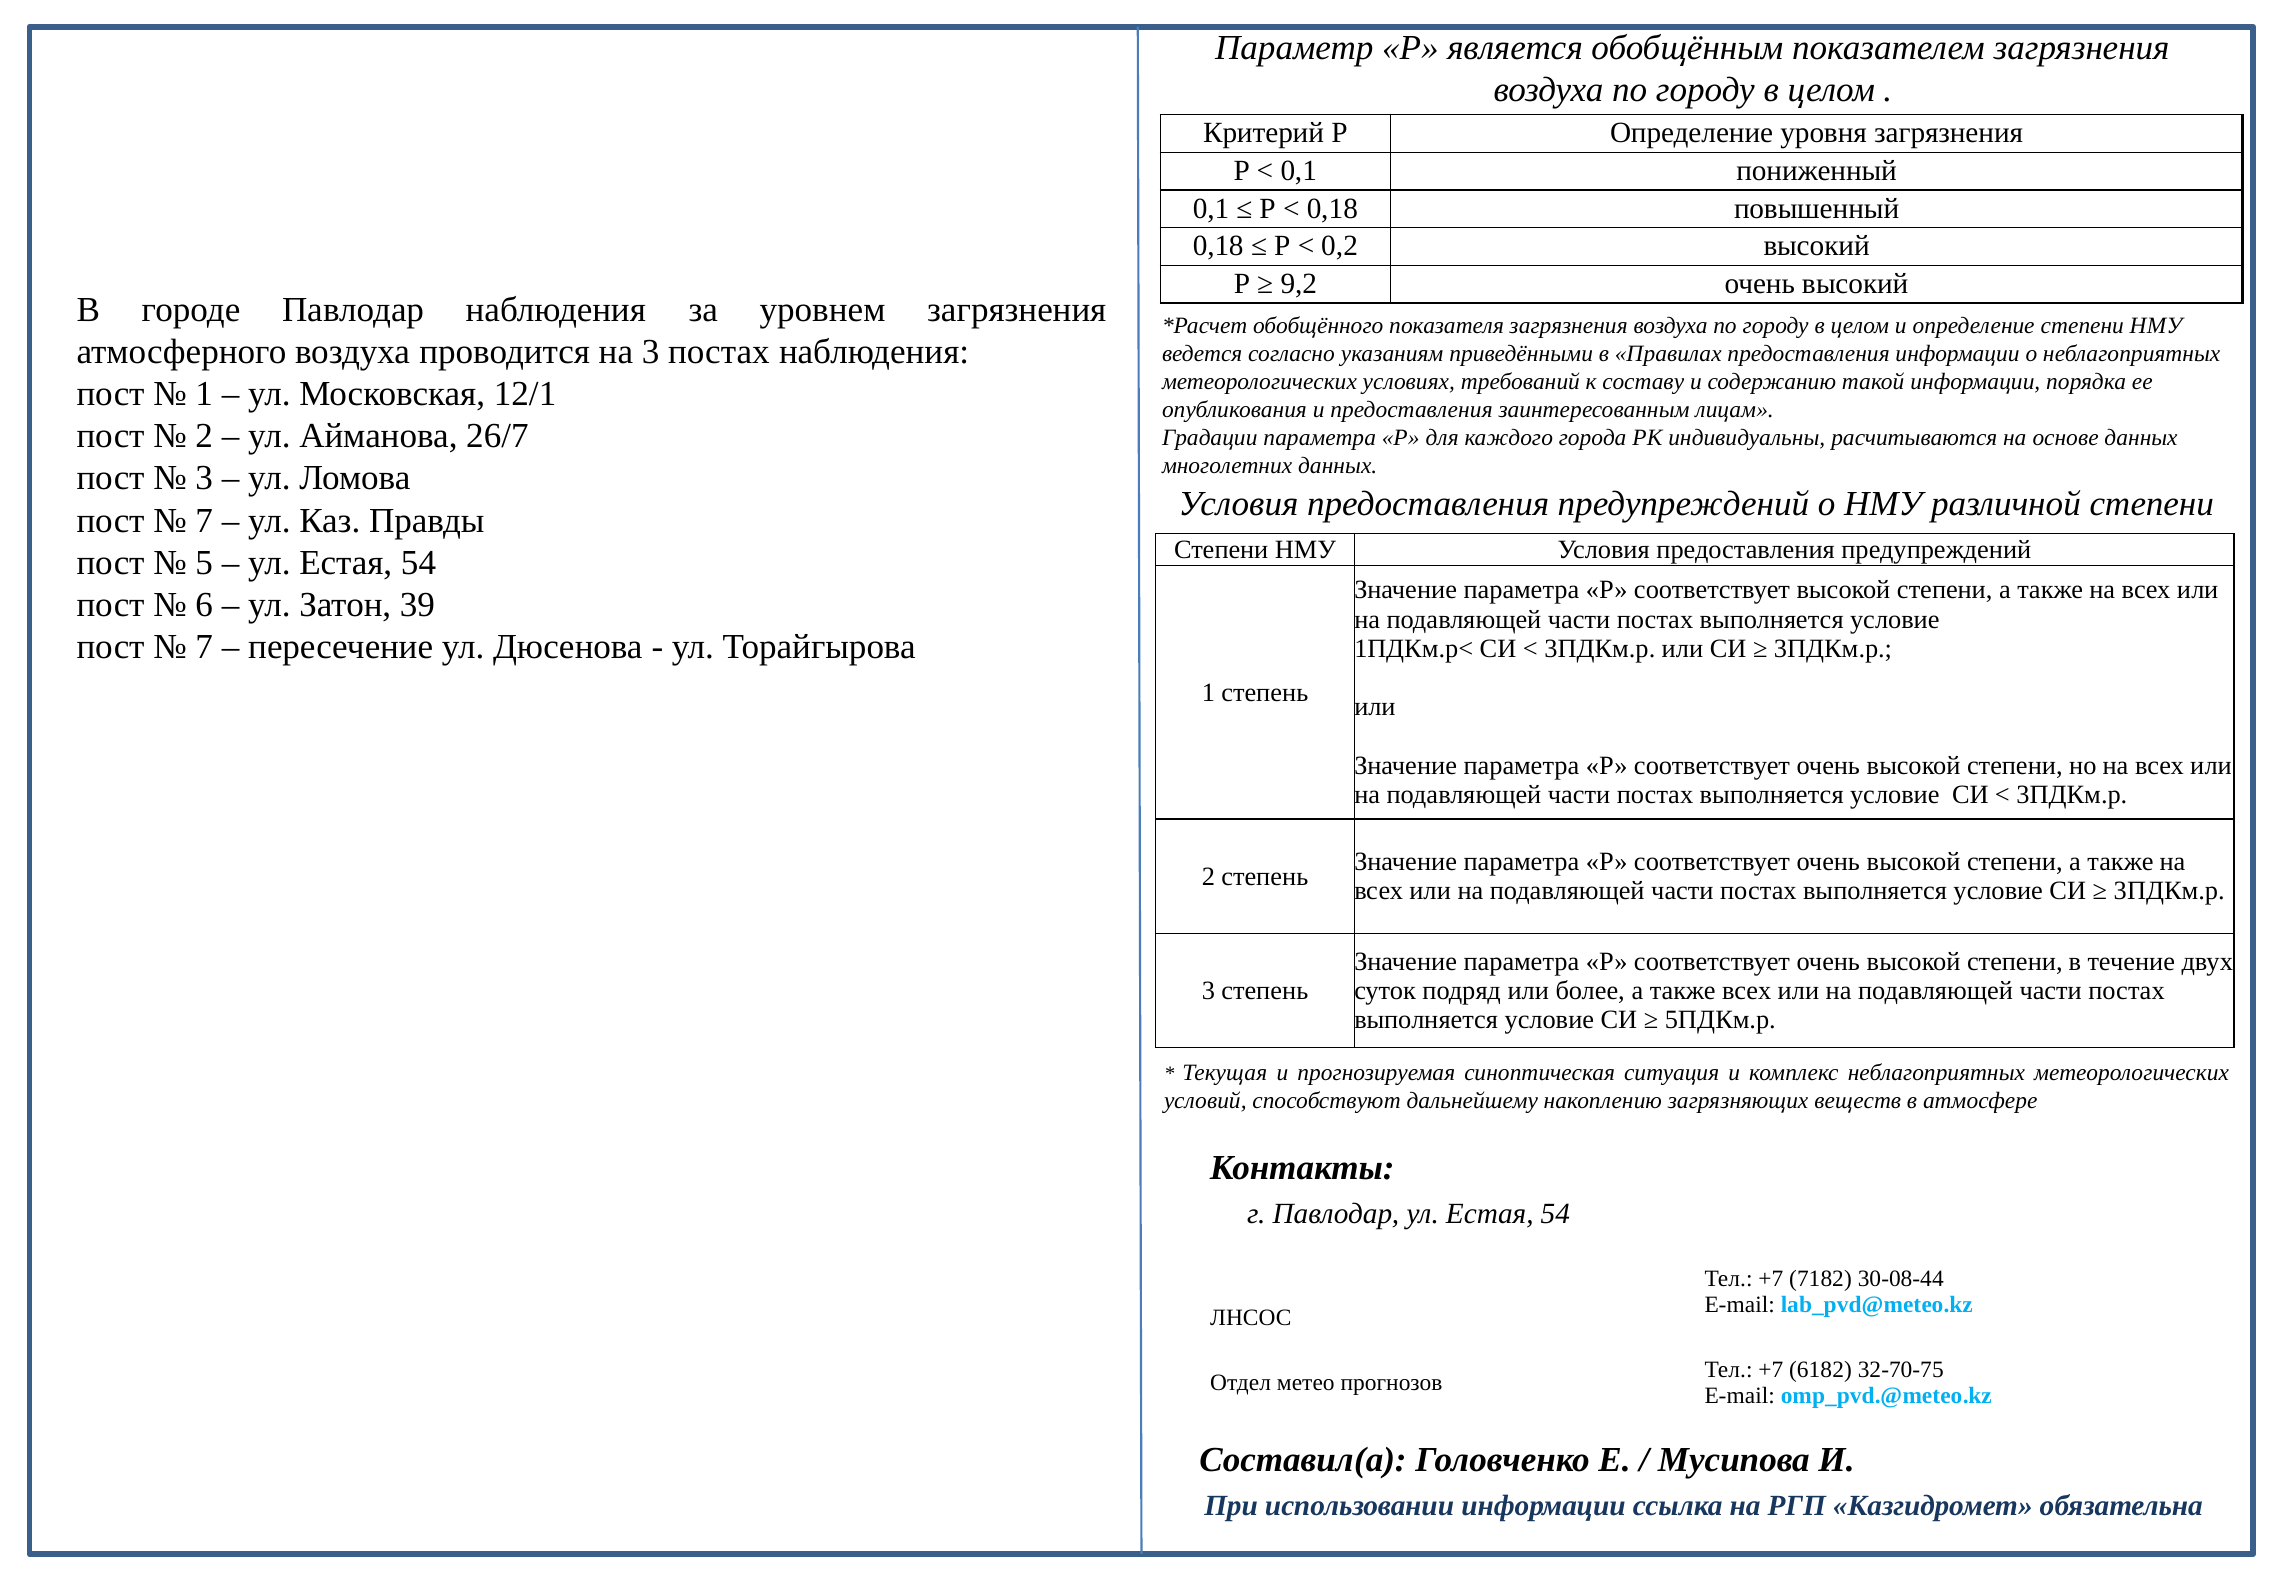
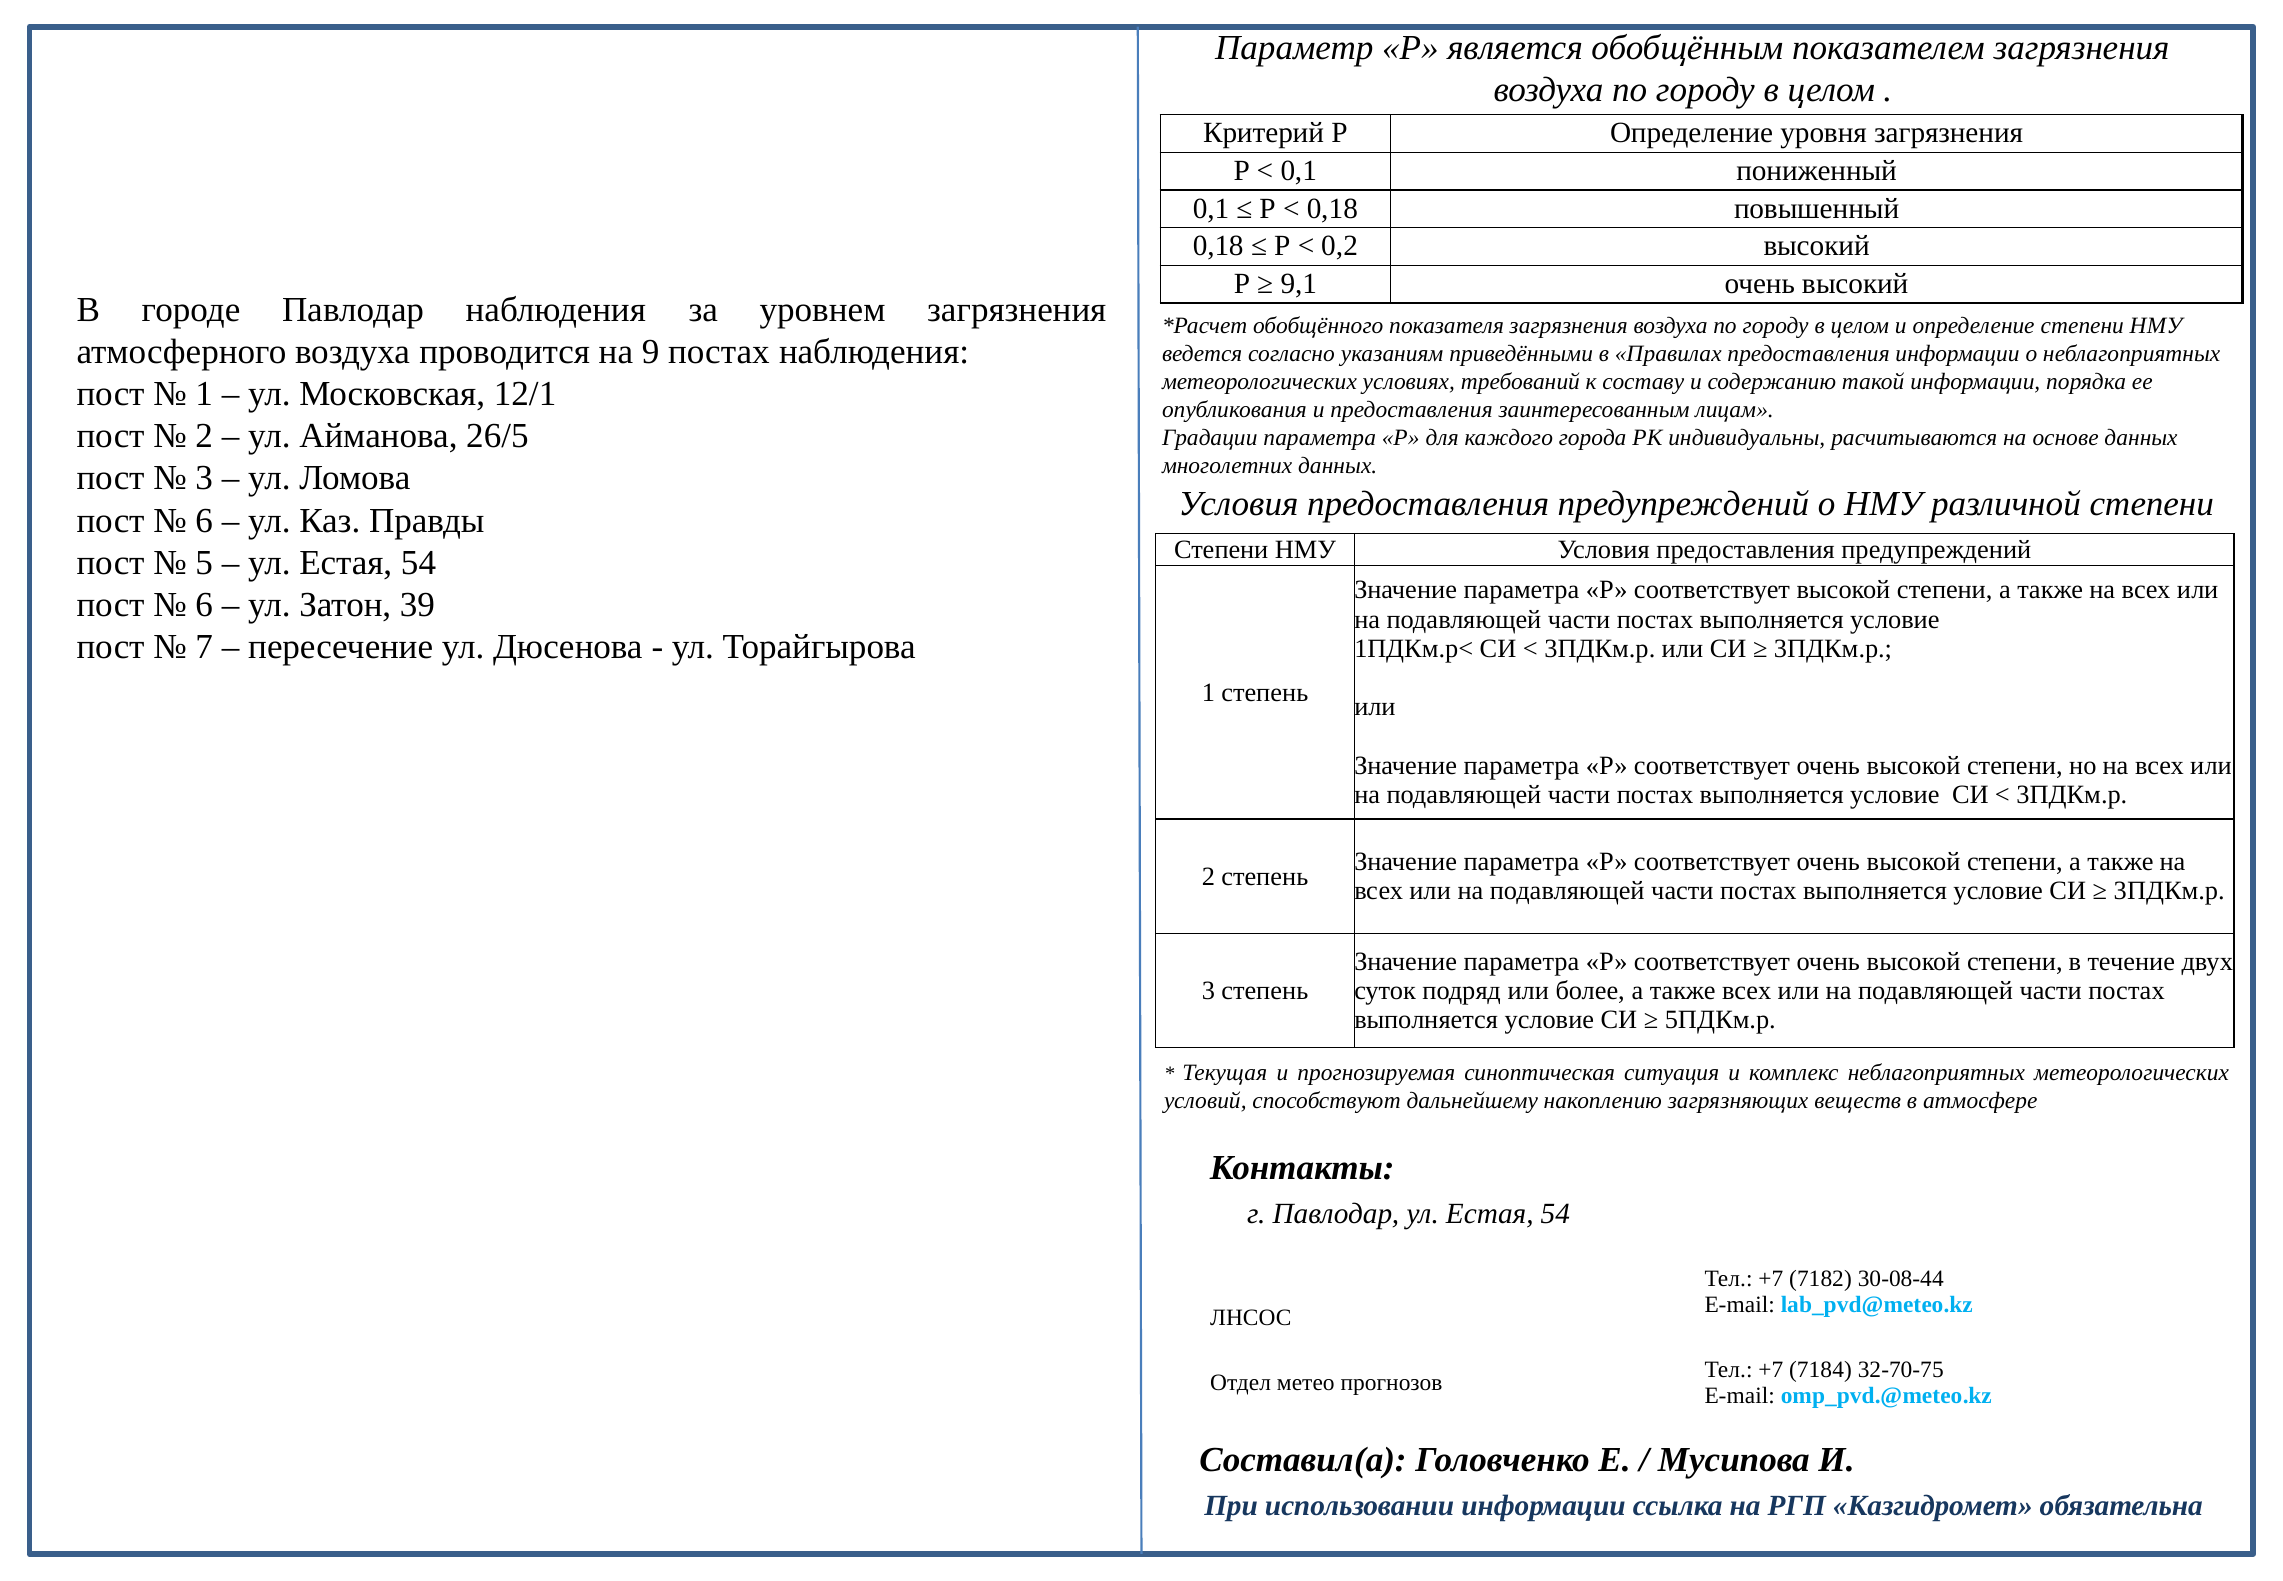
9,2: 9,2 -> 9,1 (1299, 284)
на 3: 3 -> 9 (651, 352)
26/7: 26/7 -> 26/5 (497, 436)
7: 7 -> 6 (204, 520)
6182: 6182 -> 7184 (1820, 1369)
